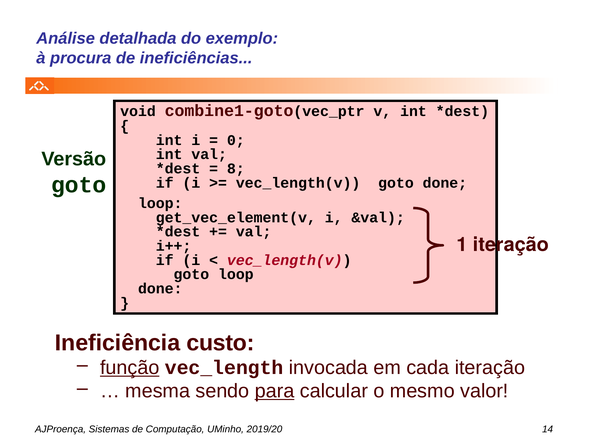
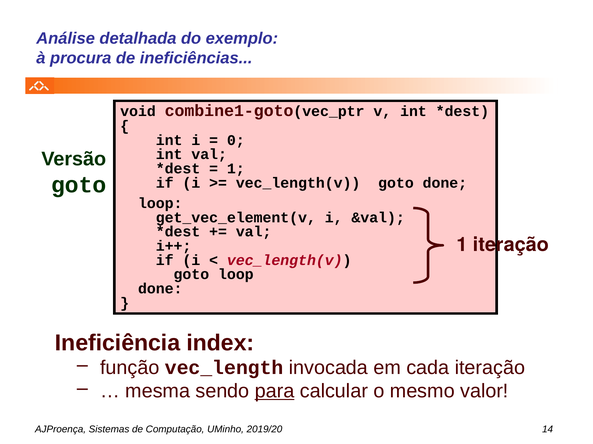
8: 8 -> 1 (236, 169)
custo: custo -> index (220, 344)
função underline: present -> none (130, 368)
